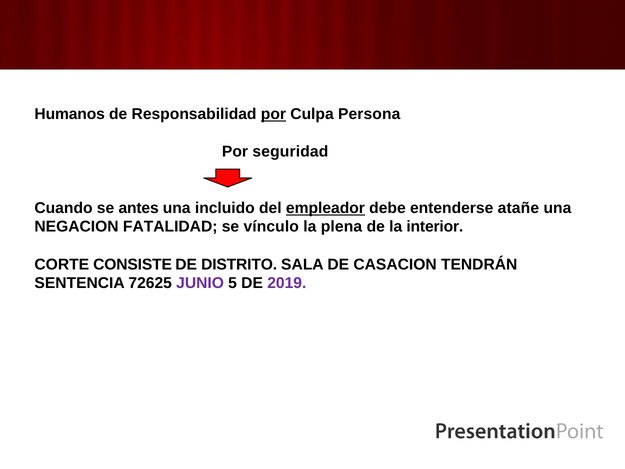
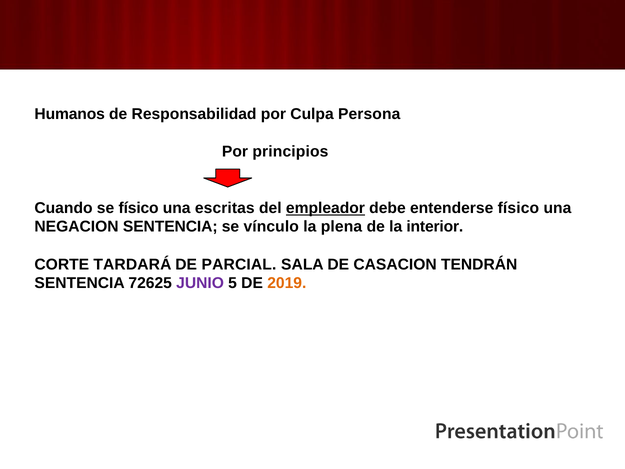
por underline: present -> none (273, 114)
seguridad: seguridad -> principios (290, 152)
se antes: antes -> físico (139, 208)
incluido: incluido -> escritas (225, 208)
entenderse atañe: atañe -> físico (518, 208)
NEGACION FATALIDAD: FATALIDAD -> SENTENCIA (170, 227)
CONSISTE: CONSISTE -> TARDARÁ (132, 264)
DISTRITO: DISTRITO -> PARCIAL (239, 264)
2019 colour: purple -> orange (287, 283)
